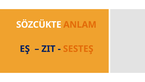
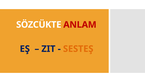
ANLAM colour: orange -> red (80, 25)
